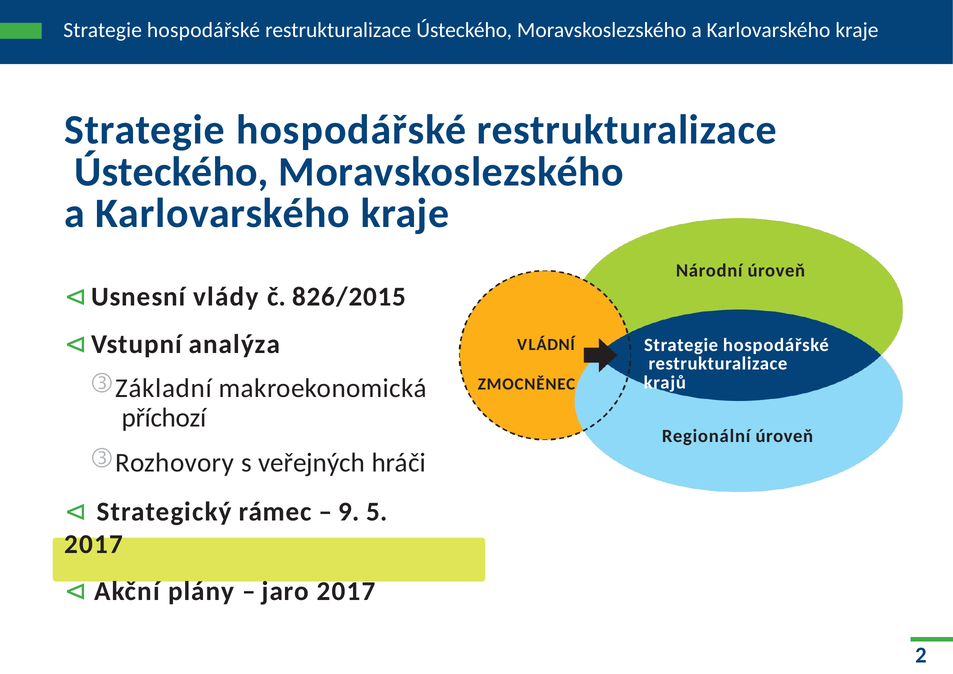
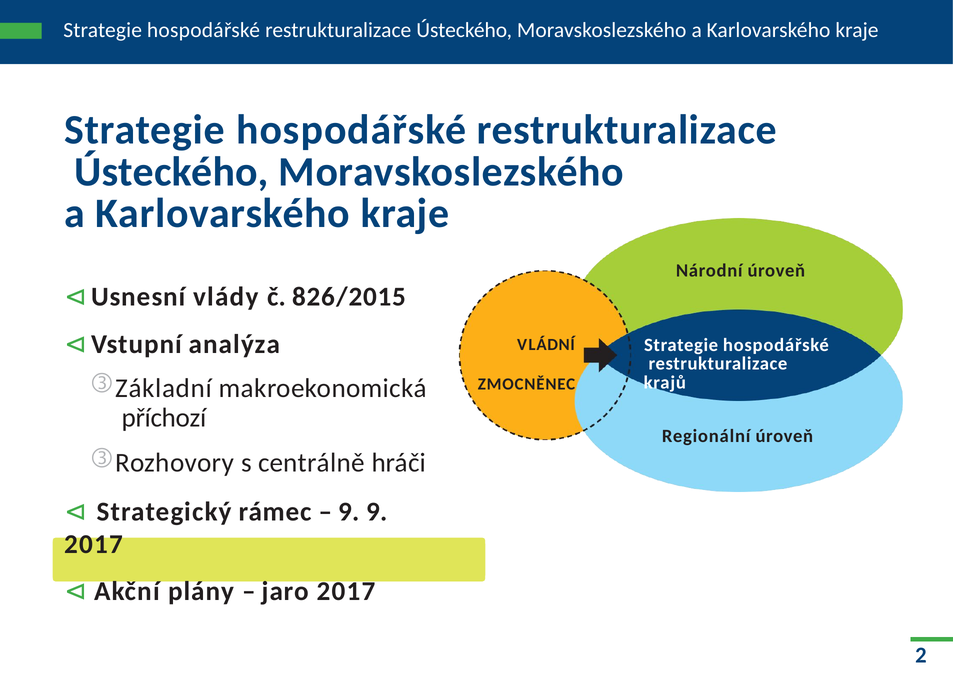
veřejných: veřejných -> centrálně (311, 463)
9 5: 5 -> 9 (377, 512)
